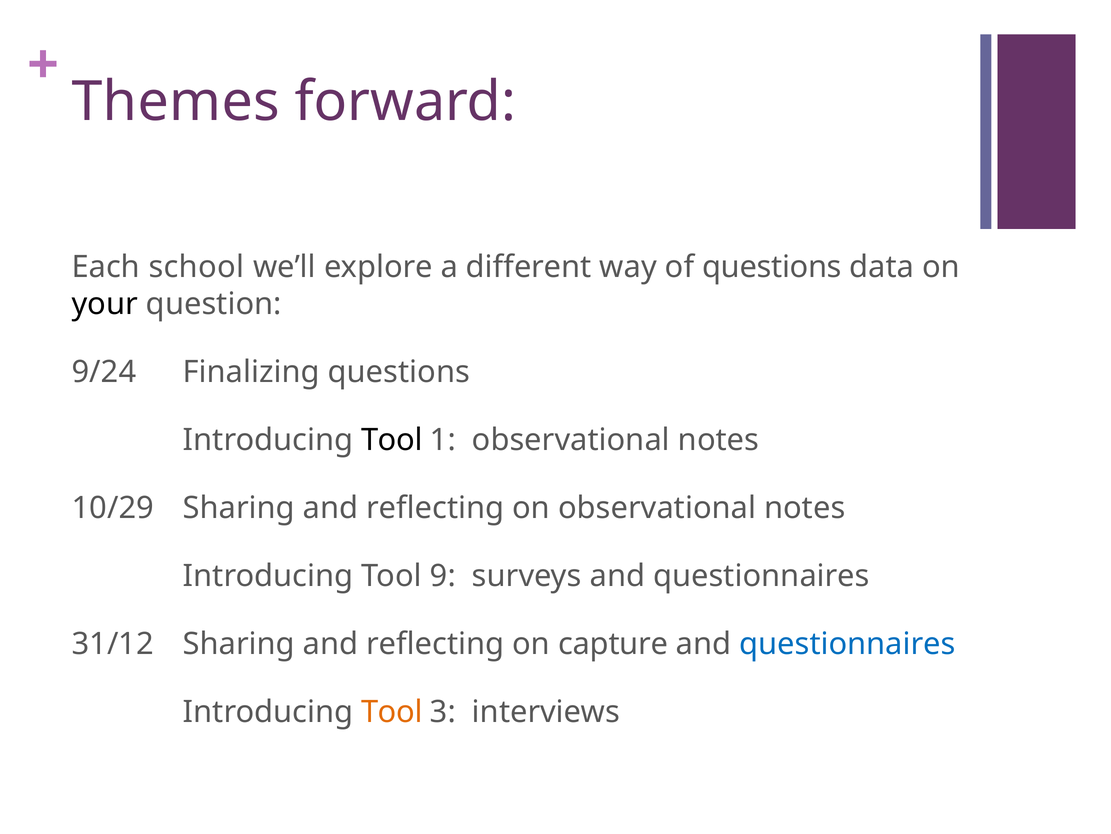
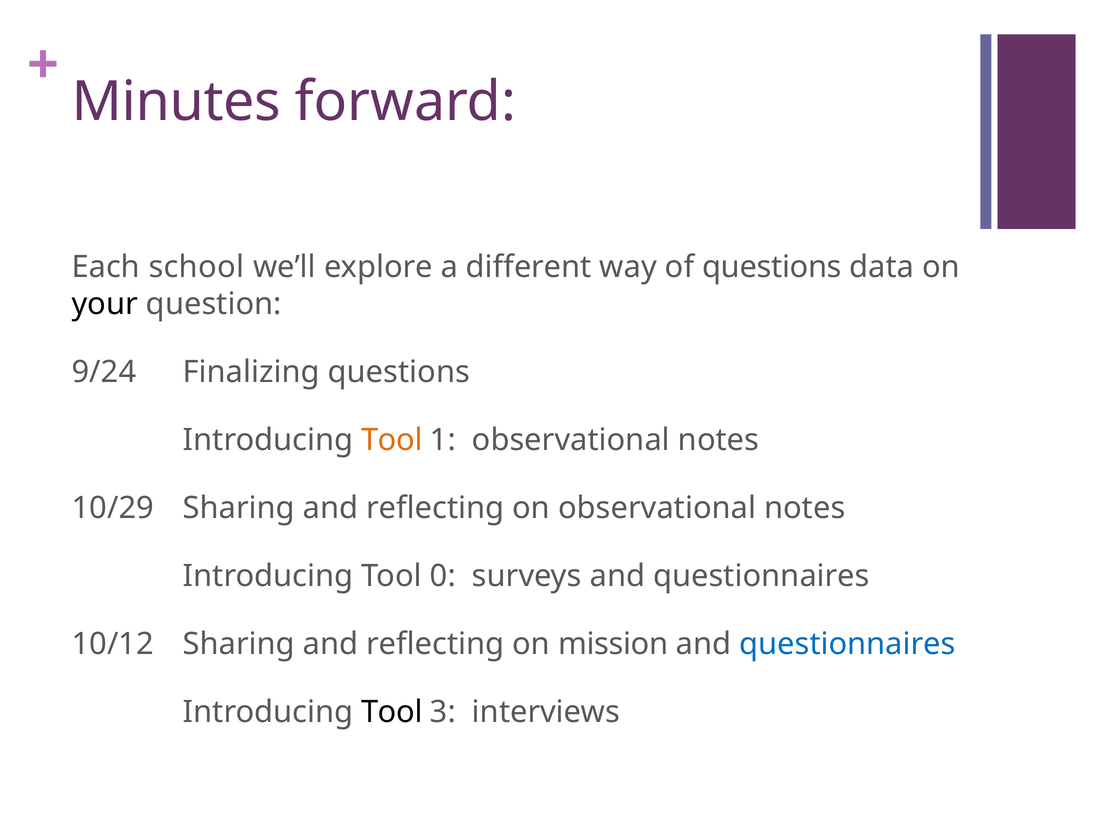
Themes: Themes -> Minutes (176, 102)
Tool colour: black -> orange (392, 440)
9: 9 -> 0 (443, 576)
31/12: 31/12 -> 10/12 (113, 644)
capture: capture -> mission (613, 644)
Tool colour: orange -> black (392, 712)
